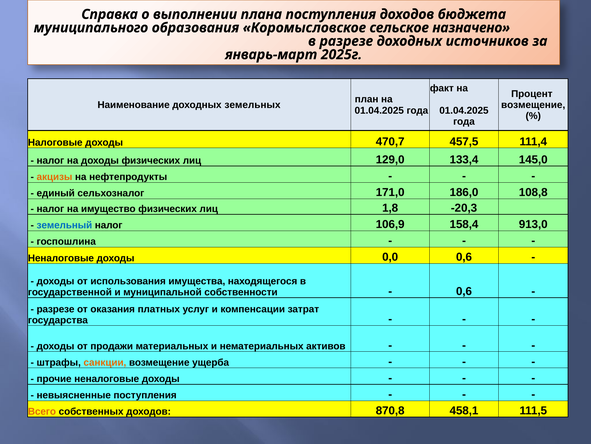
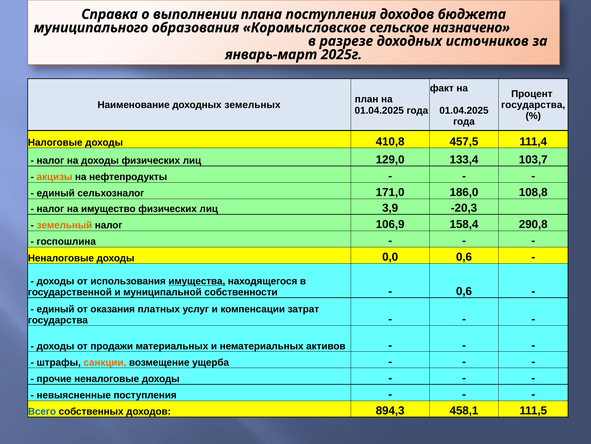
возмещение: возмещение -> государства (533, 105)
470,7: 470,7 -> 410,8 (390, 141)
145,0: 145,0 -> 103,7 (533, 159)
1,8: 1,8 -> 3,9 (390, 208)
земельный colour: blue -> orange (64, 225)
913,0: 913,0 -> 290,8 (533, 224)
имущества underline: none -> present (197, 281)
разрезе: разрезе -> единый (56, 309)
Всего colour: orange -> blue (42, 411)
870,8: 870,8 -> 894,3 (390, 410)
